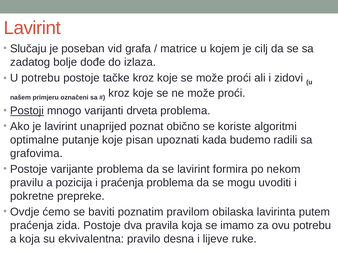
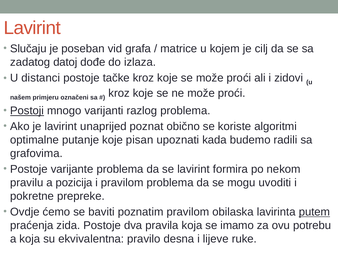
bolje: bolje -> datoj (65, 62)
U potrebu: potrebu -> distanci (41, 78)
drveta: drveta -> razlog (142, 111)
i praćenja: praćenja -> pravilom (122, 183)
putem underline: none -> present (314, 212)
